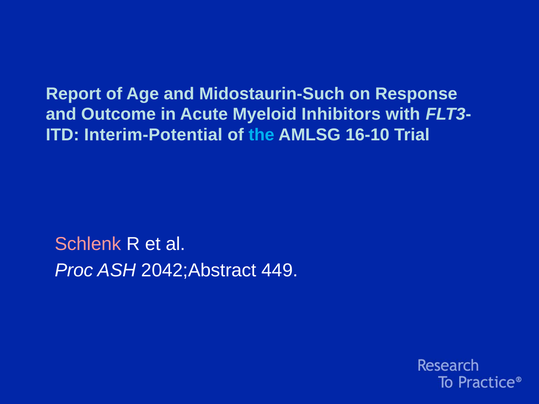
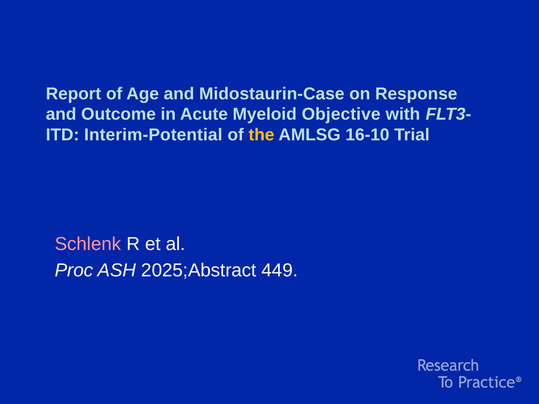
Midostaurin-Such: Midostaurin-Such -> Midostaurin-Case (272, 94)
Inhibitors: Inhibitors -> Objective (341, 114)
the colour: light blue -> yellow (261, 135)
2042;Abstract: 2042;Abstract -> 2025;Abstract (199, 270)
